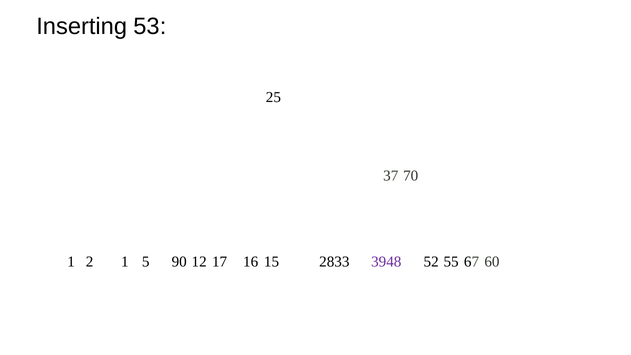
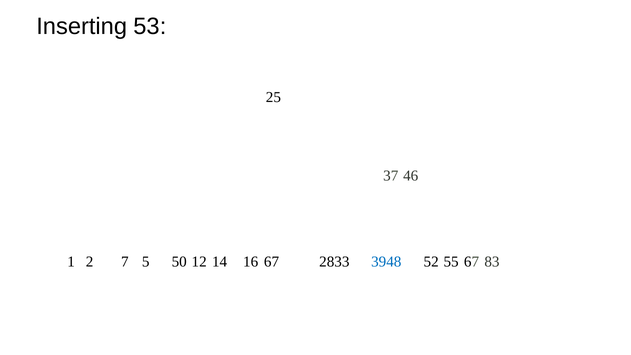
70: 70 -> 46 (411, 176)
2 1: 1 -> 7 (125, 262)
90: 90 -> 50 (179, 262)
17: 17 -> 14 (220, 262)
16 15: 15 -> 67 (272, 262)
3948 colour: purple -> blue (386, 262)
60: 60 -> 83 (492, 262)
